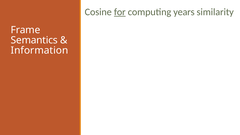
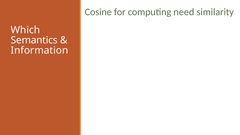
for underline: present -> none (120, 12)
years: years -> need (184, 12)
Frame: Frame -> Which (25, 30)
